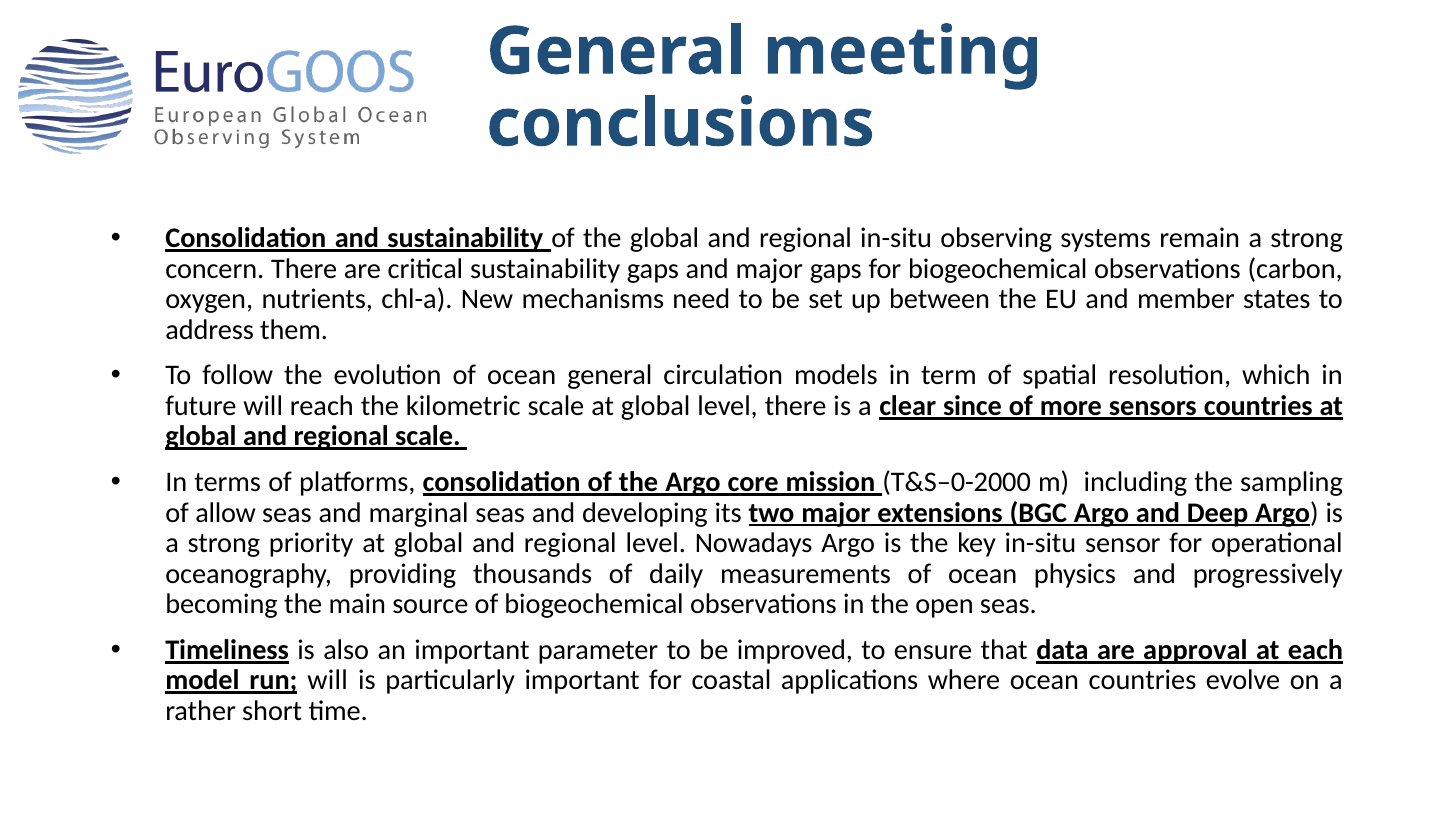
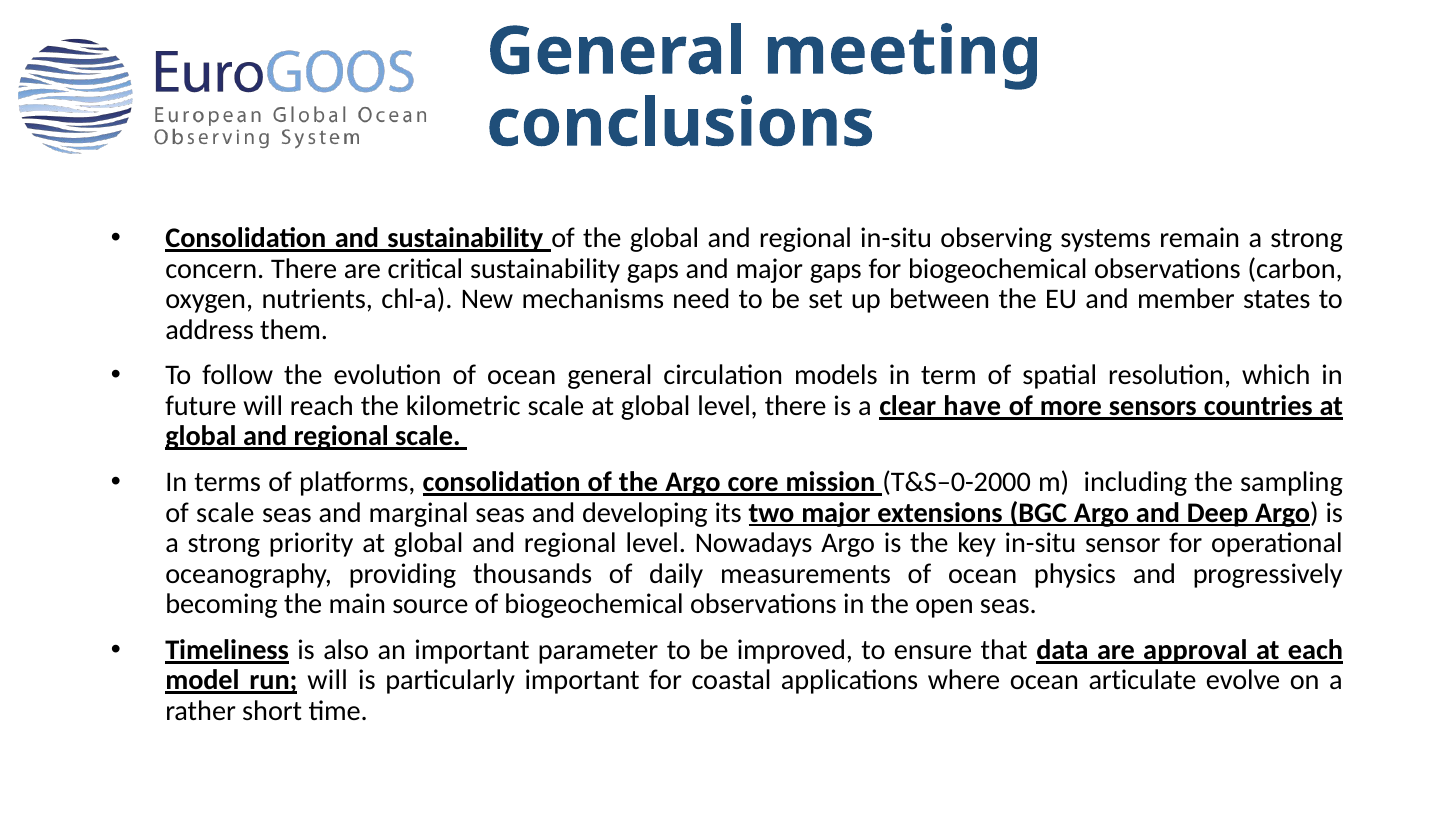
since: since -> have (972, 406)
of allow: allow -> scale (225, 513)
ocean countries: countries -> articulate (1143, 681)
